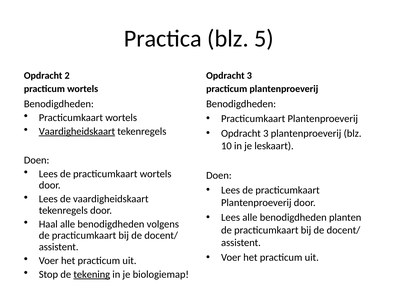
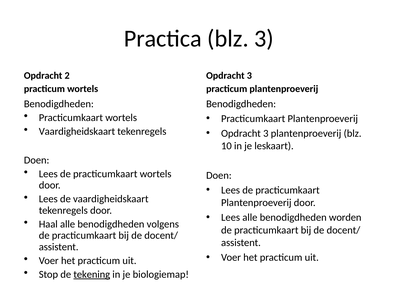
blz 5: 5 -> 3 (264, 39)
Vaardigheidskaart underline: present -> none (77, 131)
planten: planten -> worden (345, 217)
